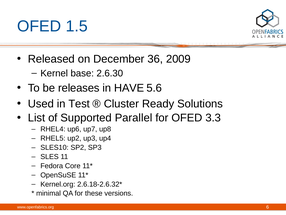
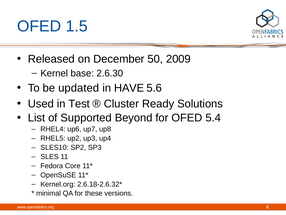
36: 36 -> 50 (155, 59)
releases: releases -> updated (79, 88)
Parallel: Parallel -> Beyond (134, 118)
3.3: 3.3 -> 5.4 (213, 118)
